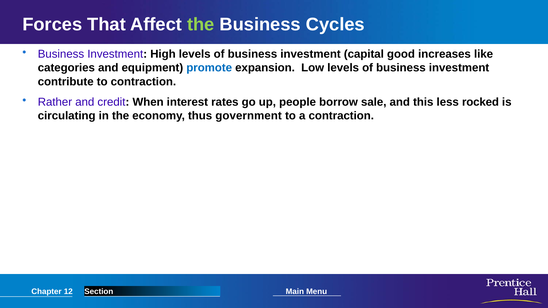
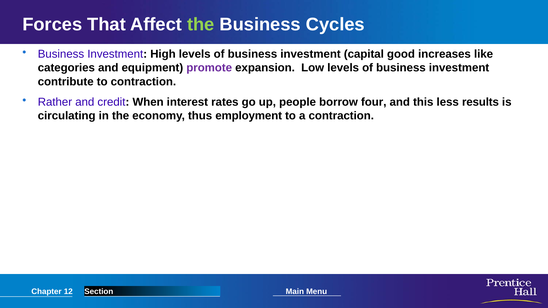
promote colour: blue -> purple (209, 68)
sale: sale -> four (374, 102)
rocked: rocked -> results (480, 102)
government: government -> employment (249, 116)
